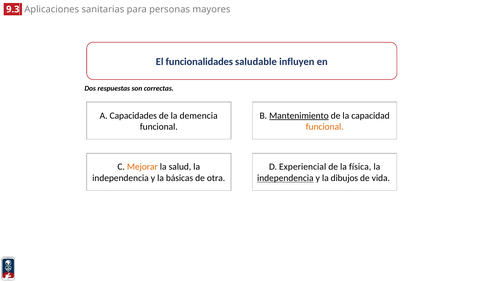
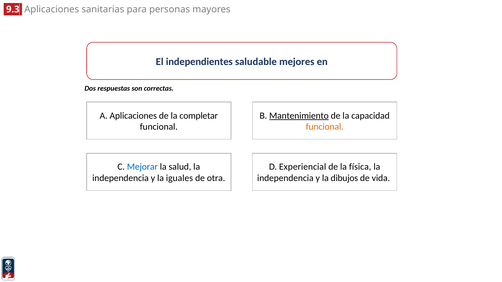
funcionalidades: funcionalidades -> independientes (199, 62)
influyen: influyen -> mejores (297, 62)
A Capacidades: Capacidades -> Aplicaciones (133, 116)
demencia: demencia -> completar (199, 116)
Mejorar colour: orange -> blue (142, 167)
básicas: básicas -> iguales (179, 178)
independencia underline: present -> none (285, 178)
